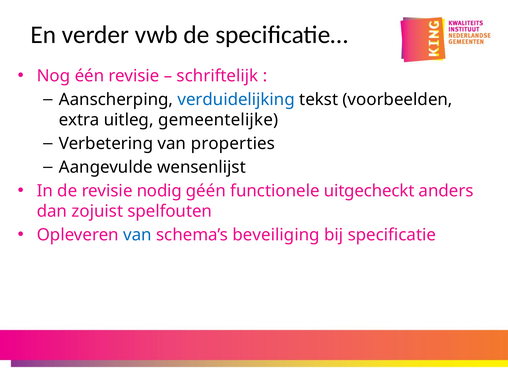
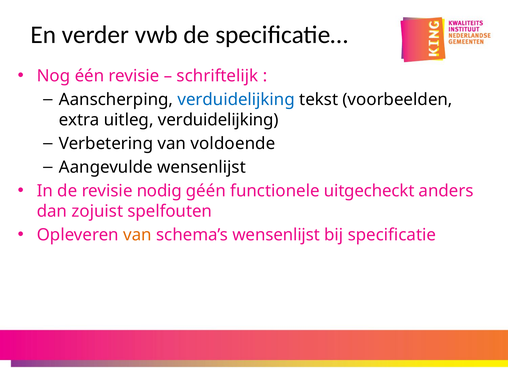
uitleg gemeentelijke: gemeentelijke -> verduidelijking (218, 120)
properties: properties -> voldoende (233, 144)
van colour: blue -> orange (137, 235)
schema’s beveiliging: beveiliging -> wensenlijst (276, 235)
